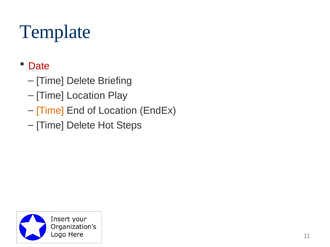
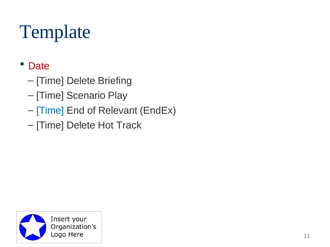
Time Location: Location -> Scenario (86, 96)
Time colour: orange -> blue (50, 111)
of Location: Location -> Relevant (118, 111)
Steps: Steps -> Track (129, 126)
